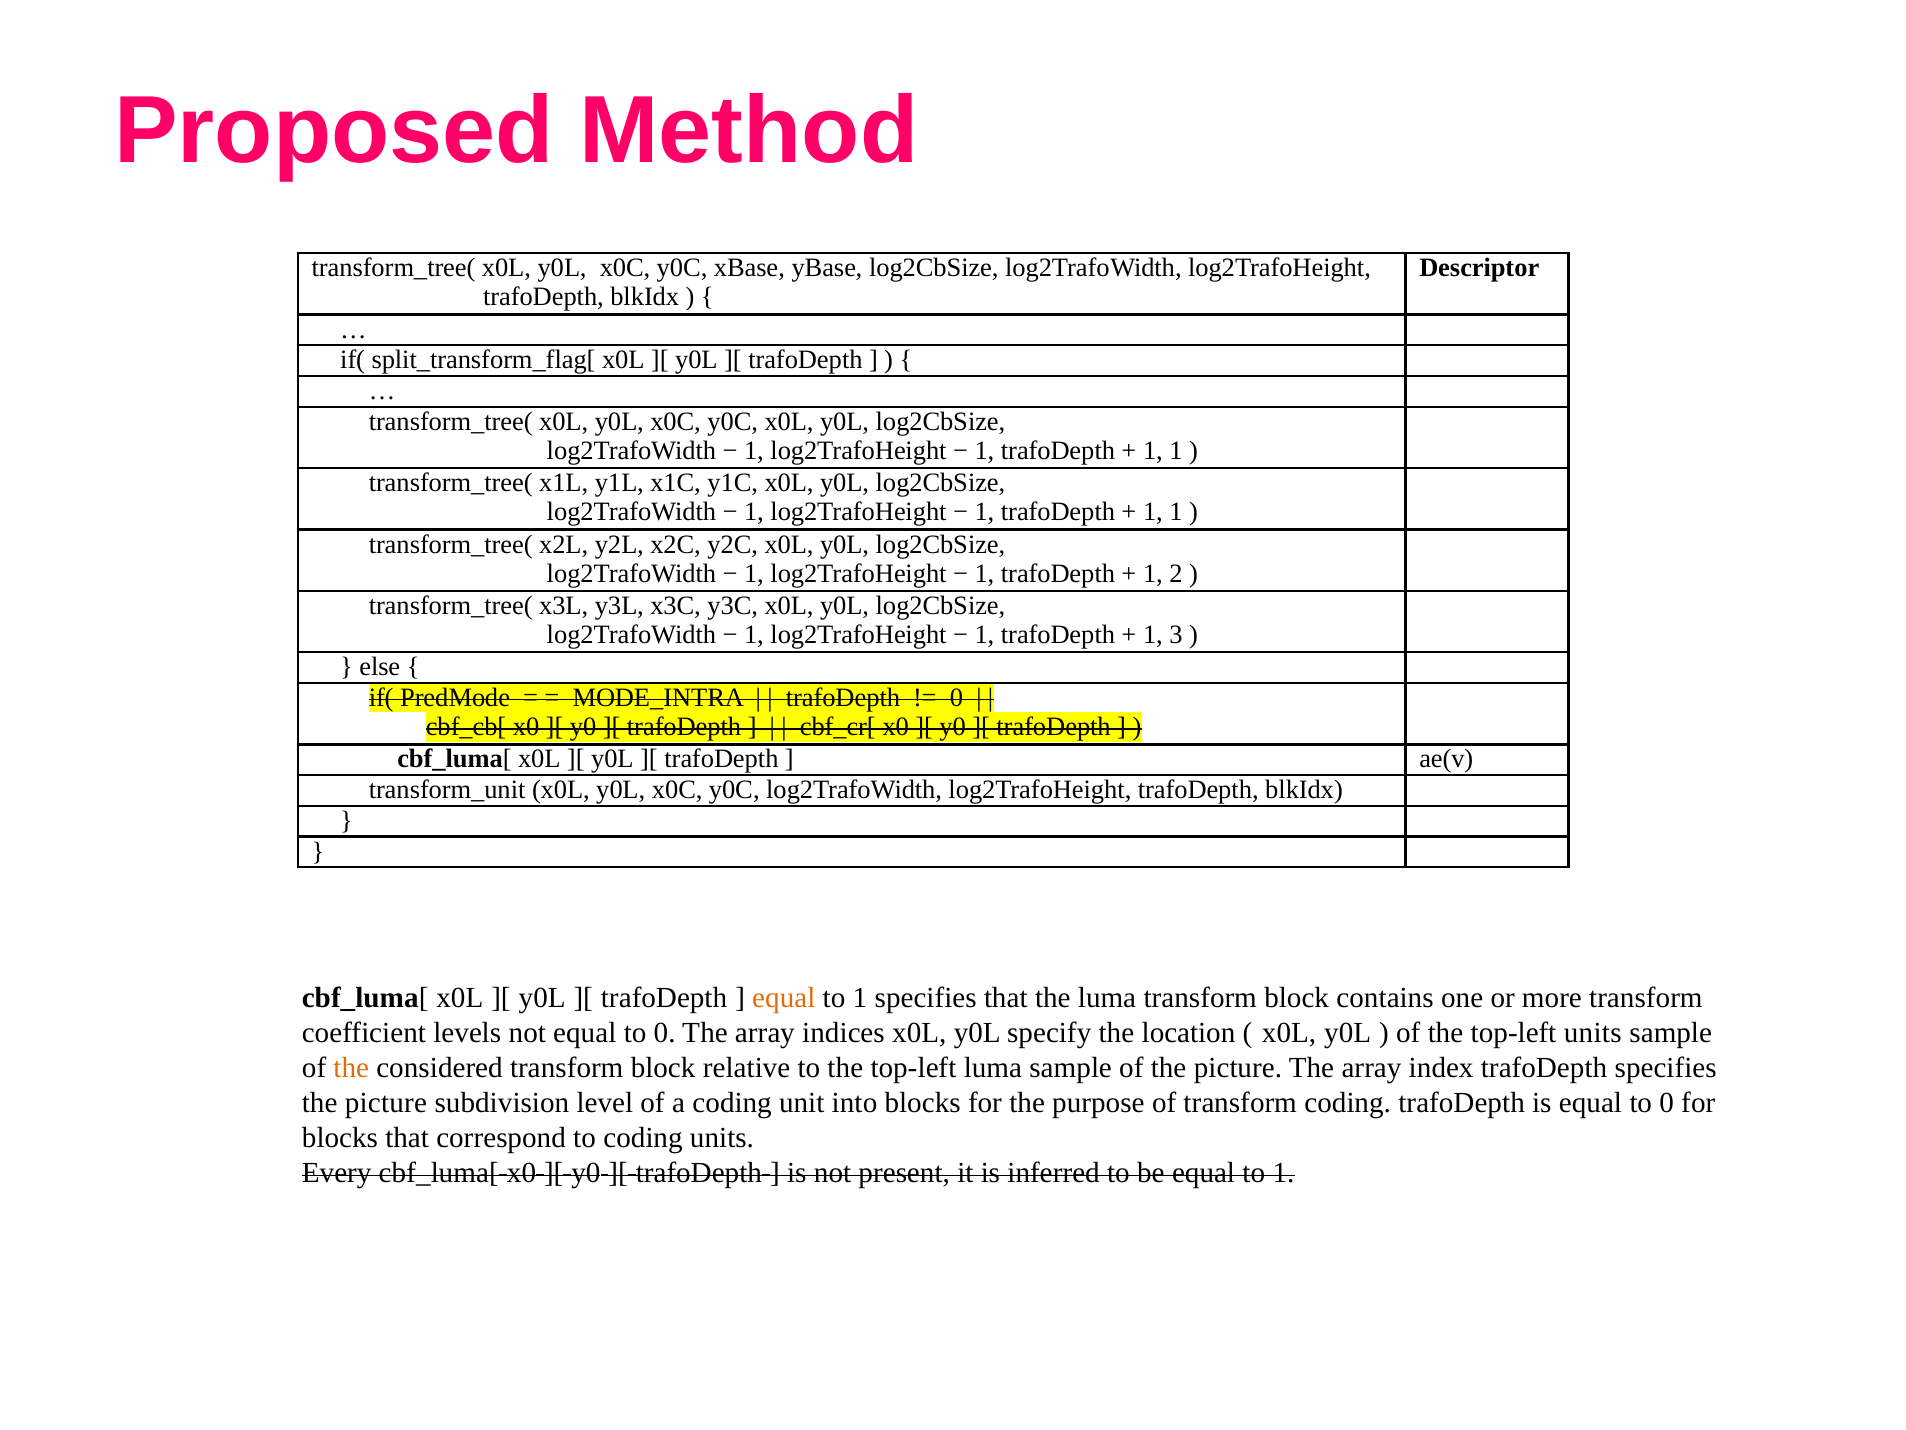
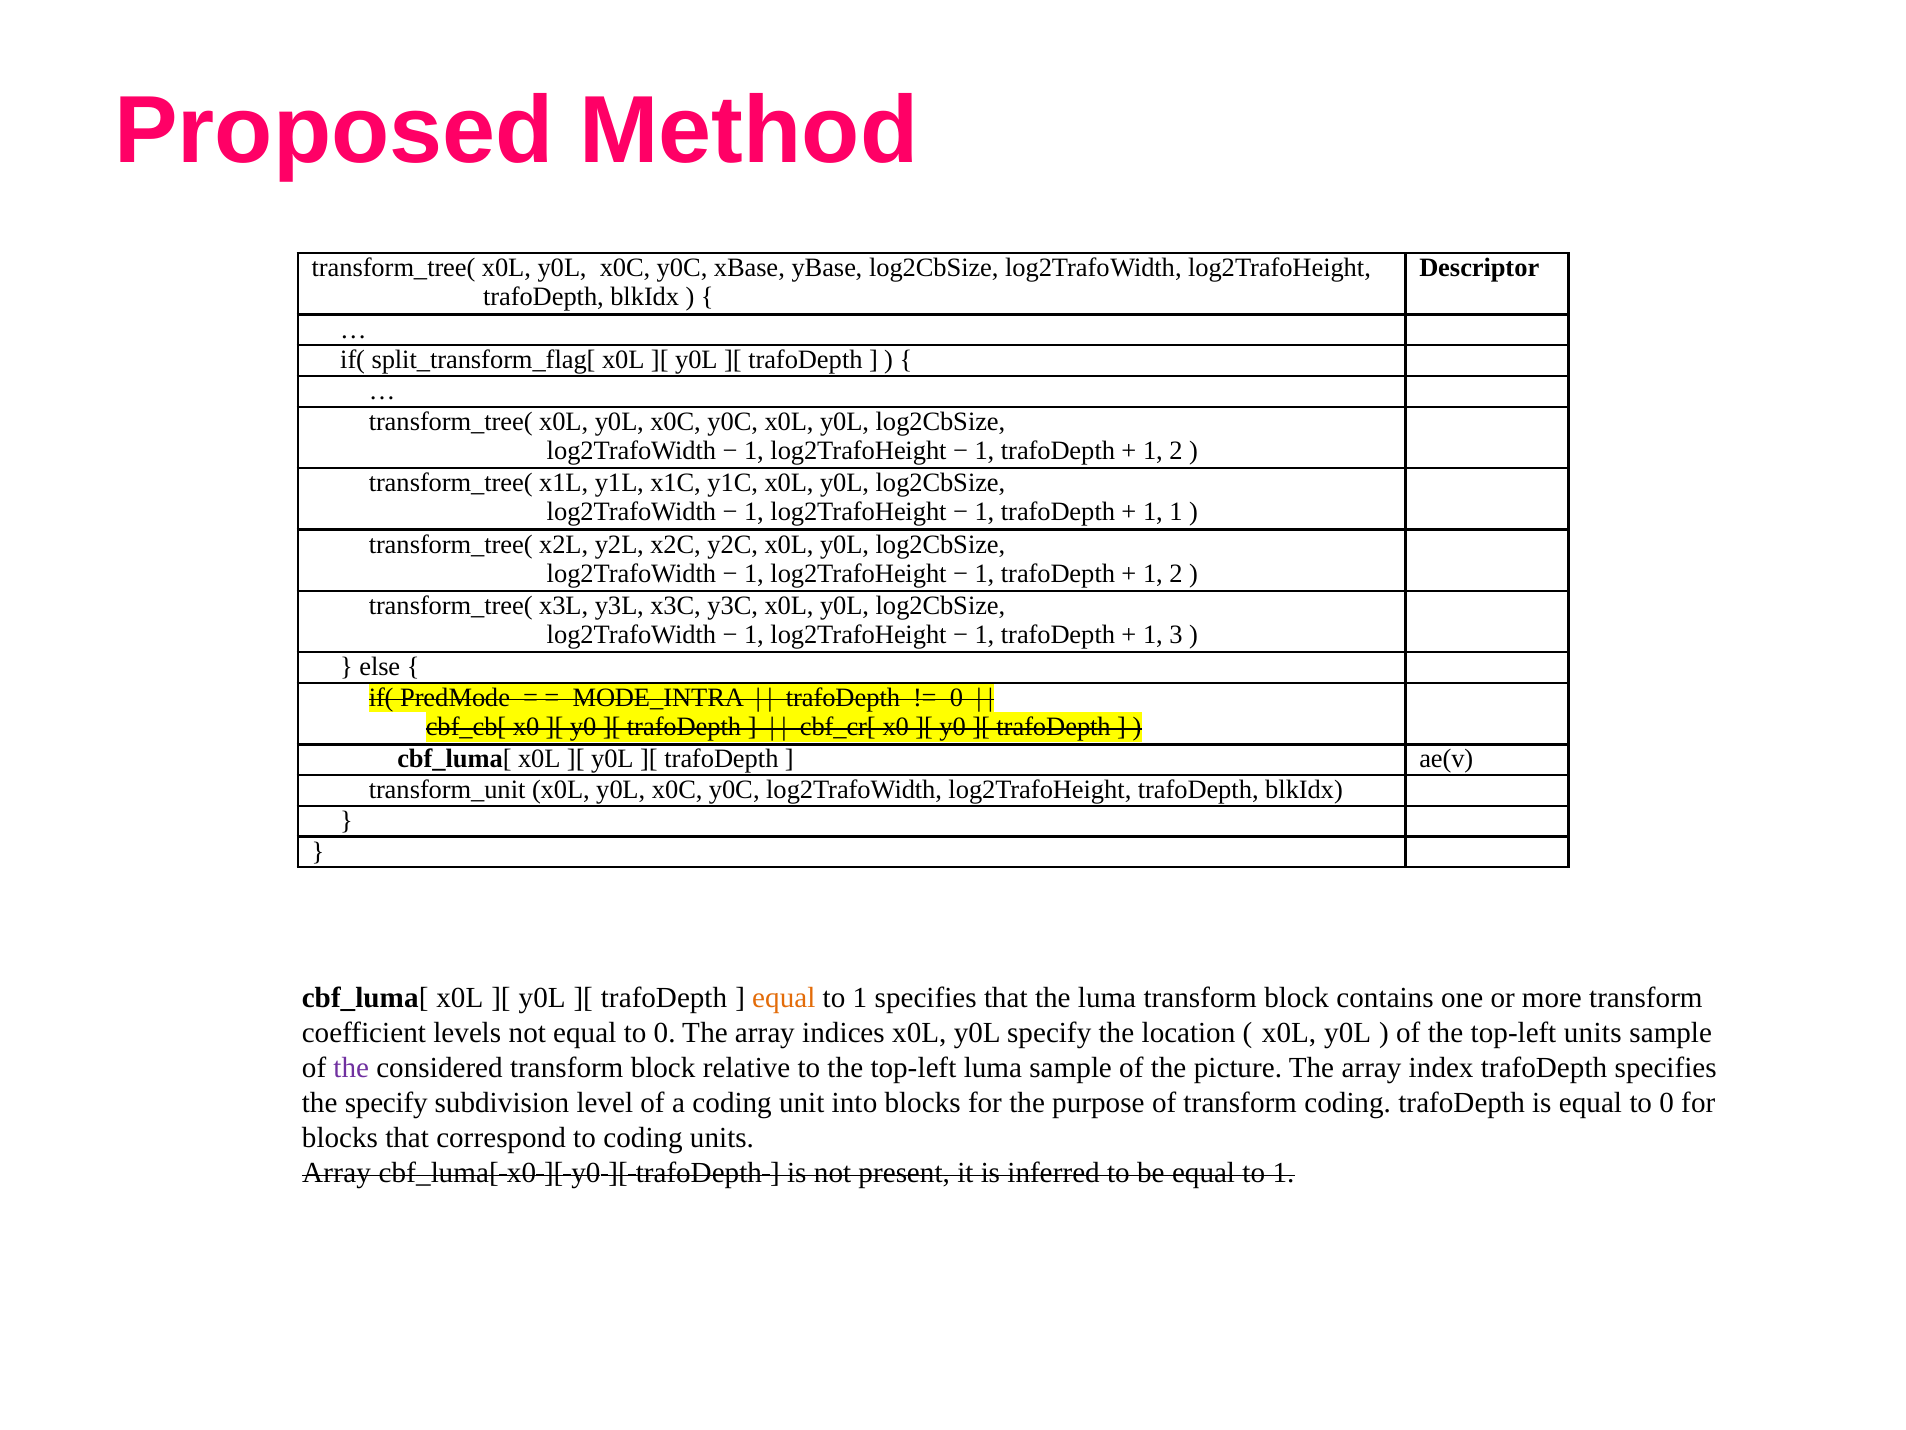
1: 1 -> 2 (1176, 450)
the colour: orange -> purple (351, 1068)
picture: picture -> specify (386, 1103)
Every: Every -> Array (337, 1173)
